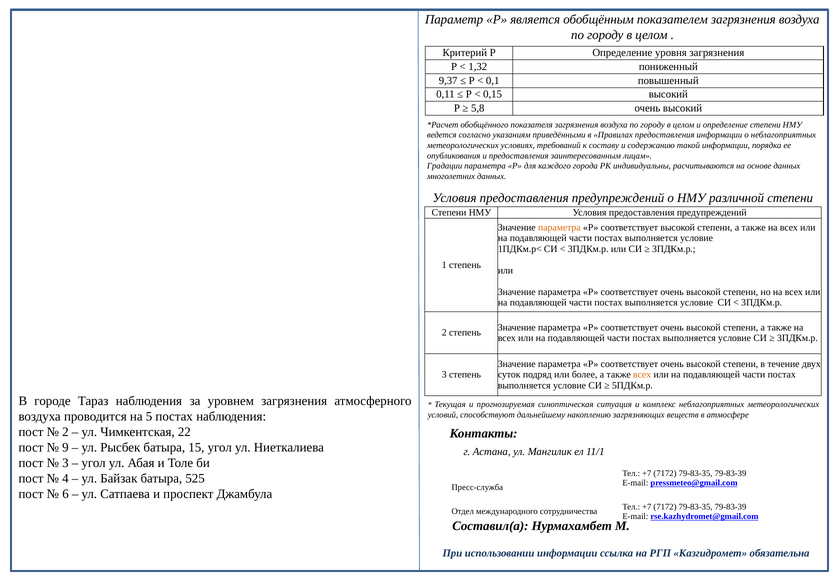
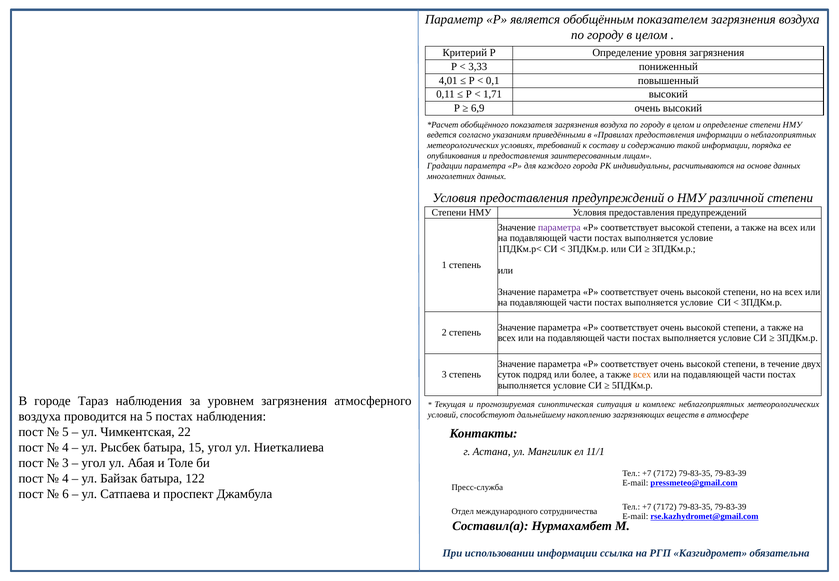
1,32: 1,32 -> 3,33 (478, 67)
9,37: 9,37 -> 4,01 (448, 81)
0,15: 0,15 -> 1,71 (493, 94)
5,8: 5,8 -> 6,9 (478, 108)
параметра colour: orange -> purple (559, 227)
2: 2 -> 5 (65, 432)
9: 9 -> 4 (65, 447)
525: 525 -> 122 (195, 478)
